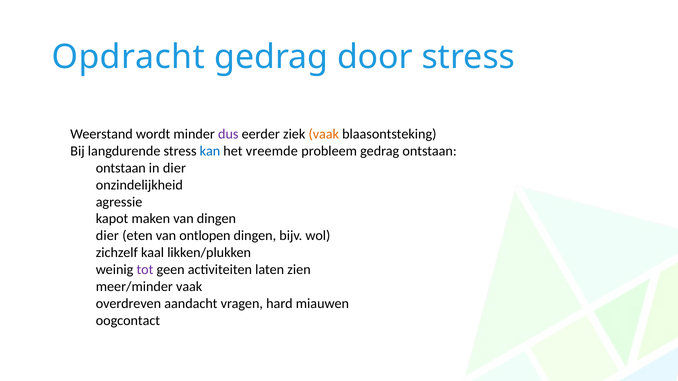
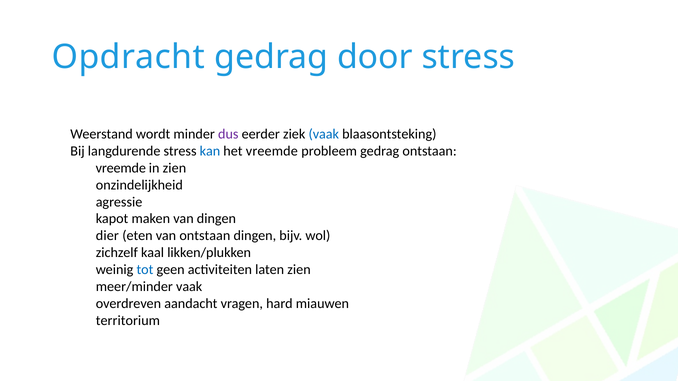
vaak colour: orange -> blue (324, 134)
ontstaan: ontstaan -> vreemde (121, 168)
in dier: dier -> zien (174, 168)
van ontlopen: ontlopen -> ontstaan (205, 236)
tot colour: purple -> blue (145, 270)
oogcontact: oogcontact -> territorium (128, 321)
